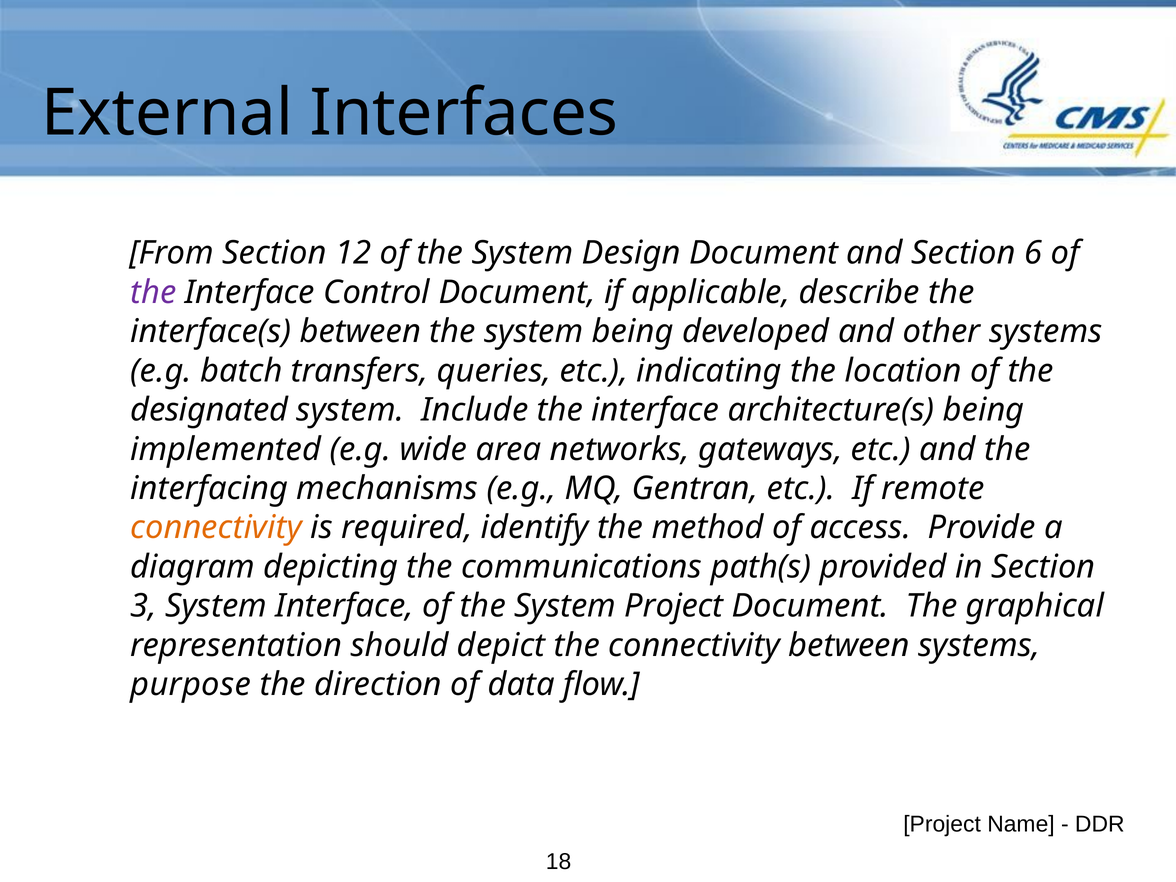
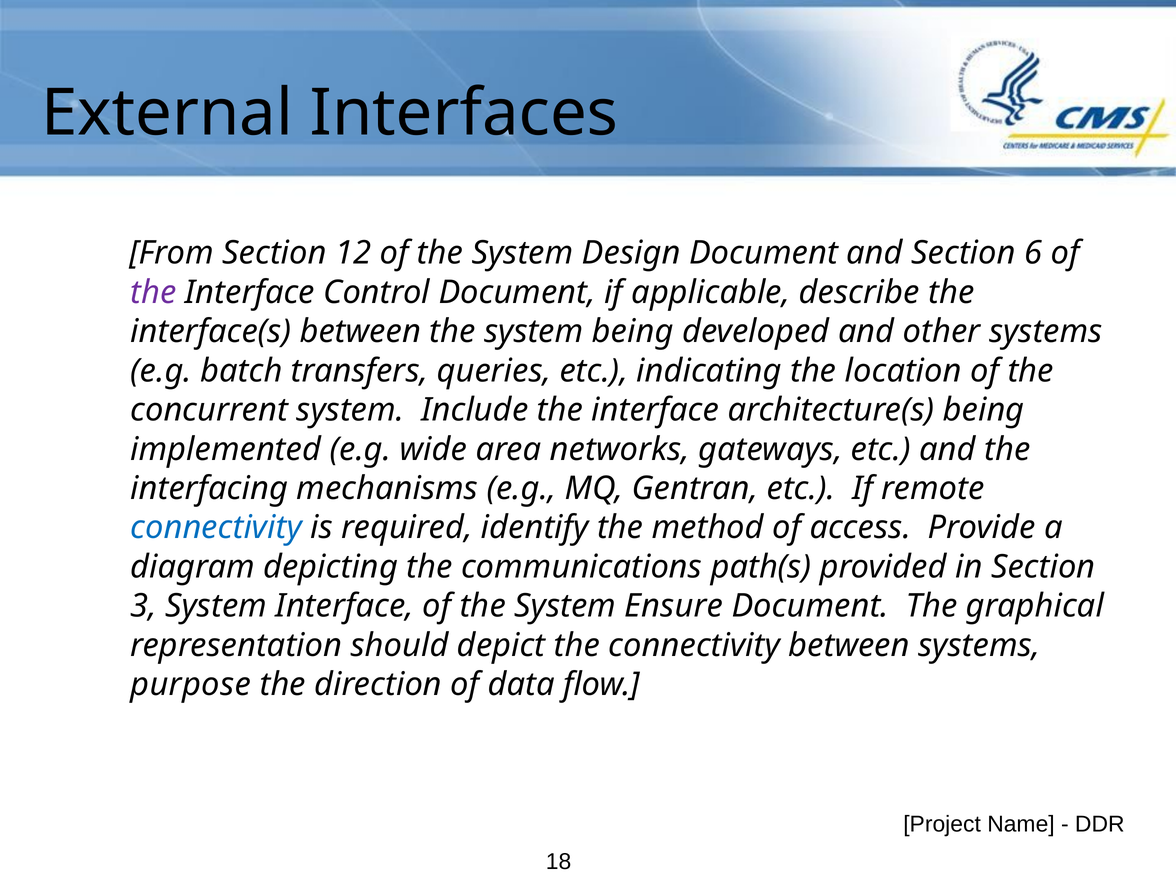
designated: designated -> concurrent (209, 410)
connectivity colour: orange -> blue (216, 528)
System Project: Project -> Ensure (674, 606)
